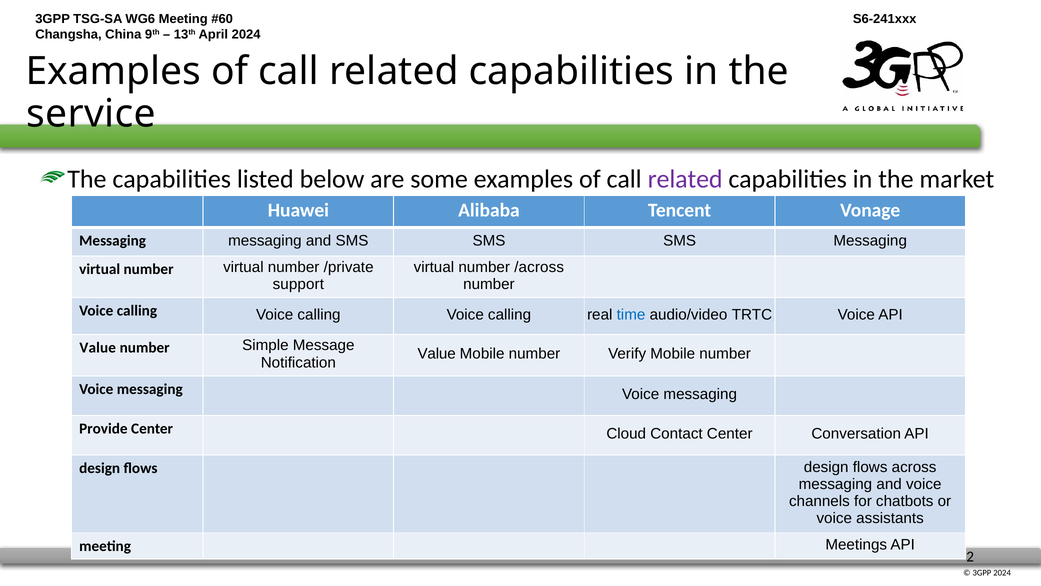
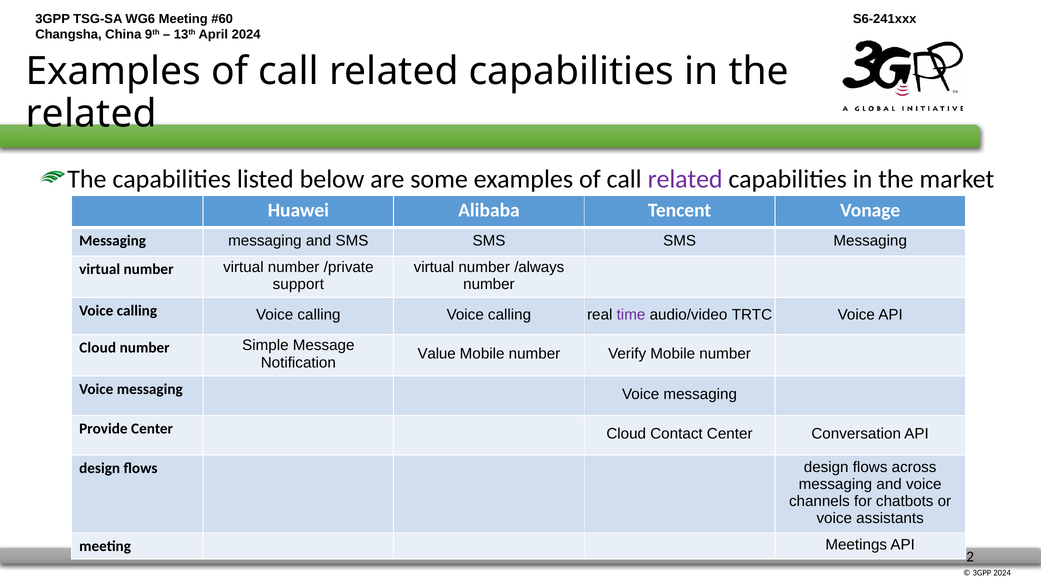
service: service -> related (91, 114)
/across: /across -> /always (539, 267)
time colour: blue -> purple (631, 315)
Value: Value -> Cloud (98, 347)
